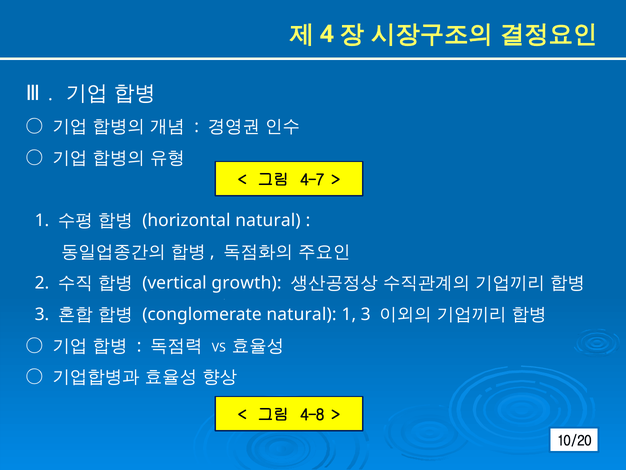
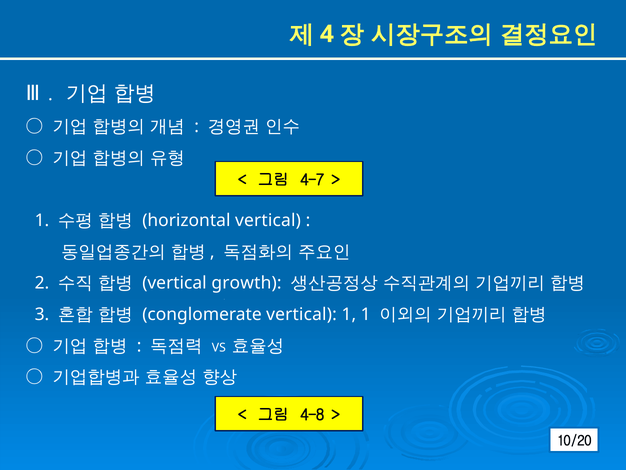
horizontal natural: natural -> vertical (268, 220)
conglomerate natural: natural -> vertical (302, 314)
1 3: 3 -> 1 (366, 314)
